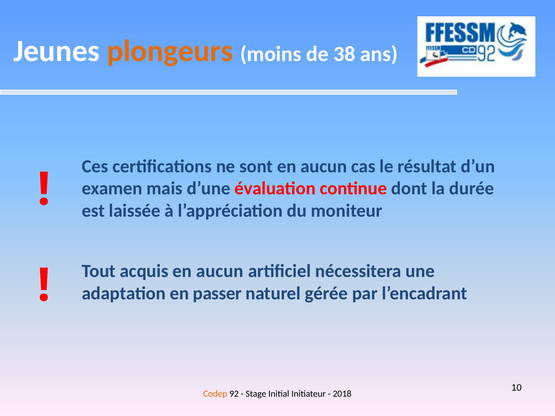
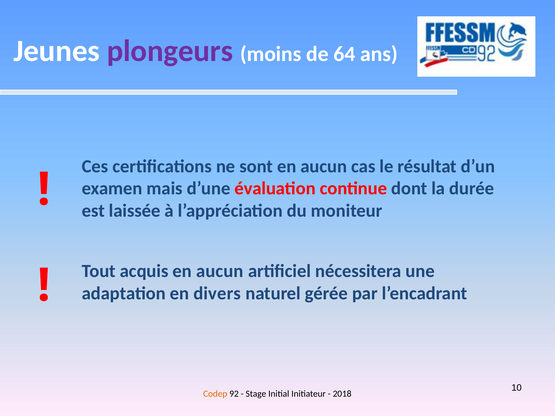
plongeurs colour: orange -> purple (170, 51)
38: 38 -> 64 (345, 54)
passer: passer -> divers (217, 294)
